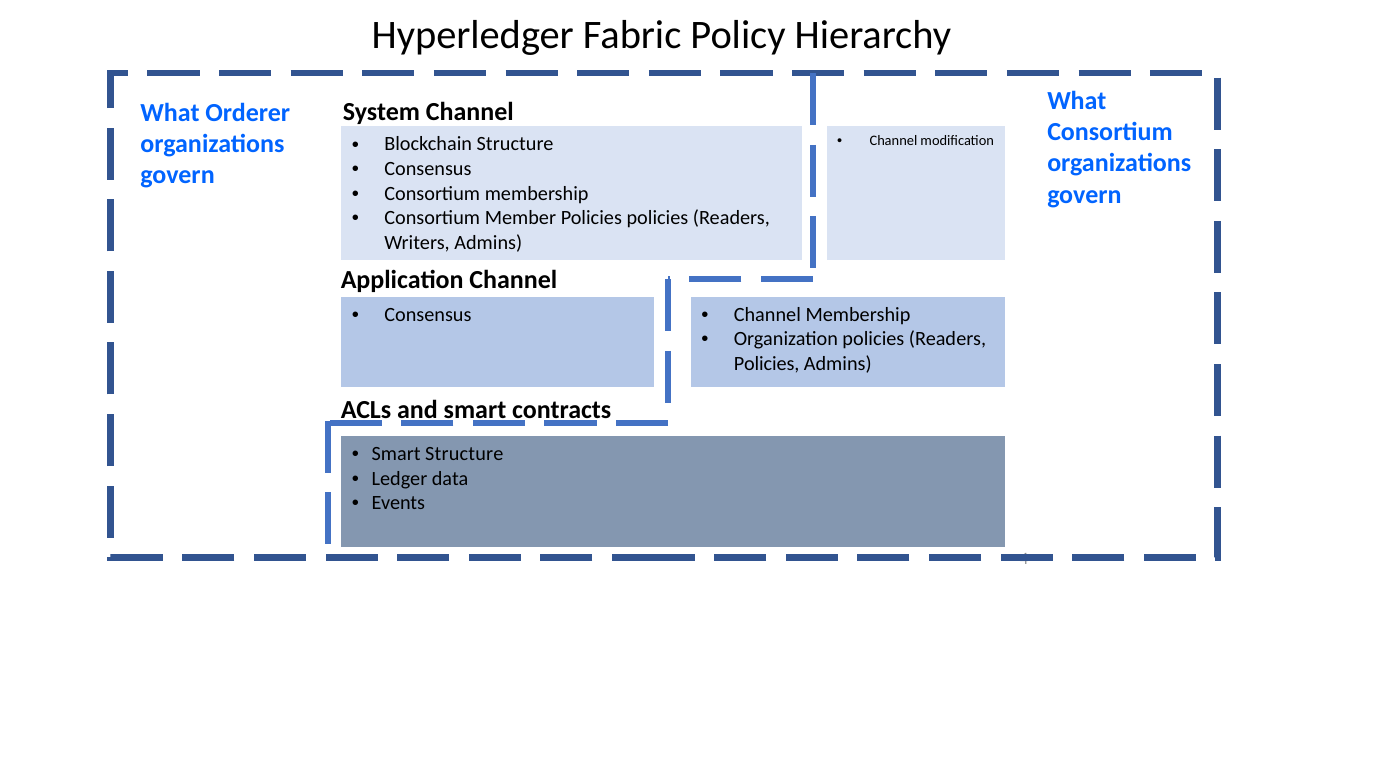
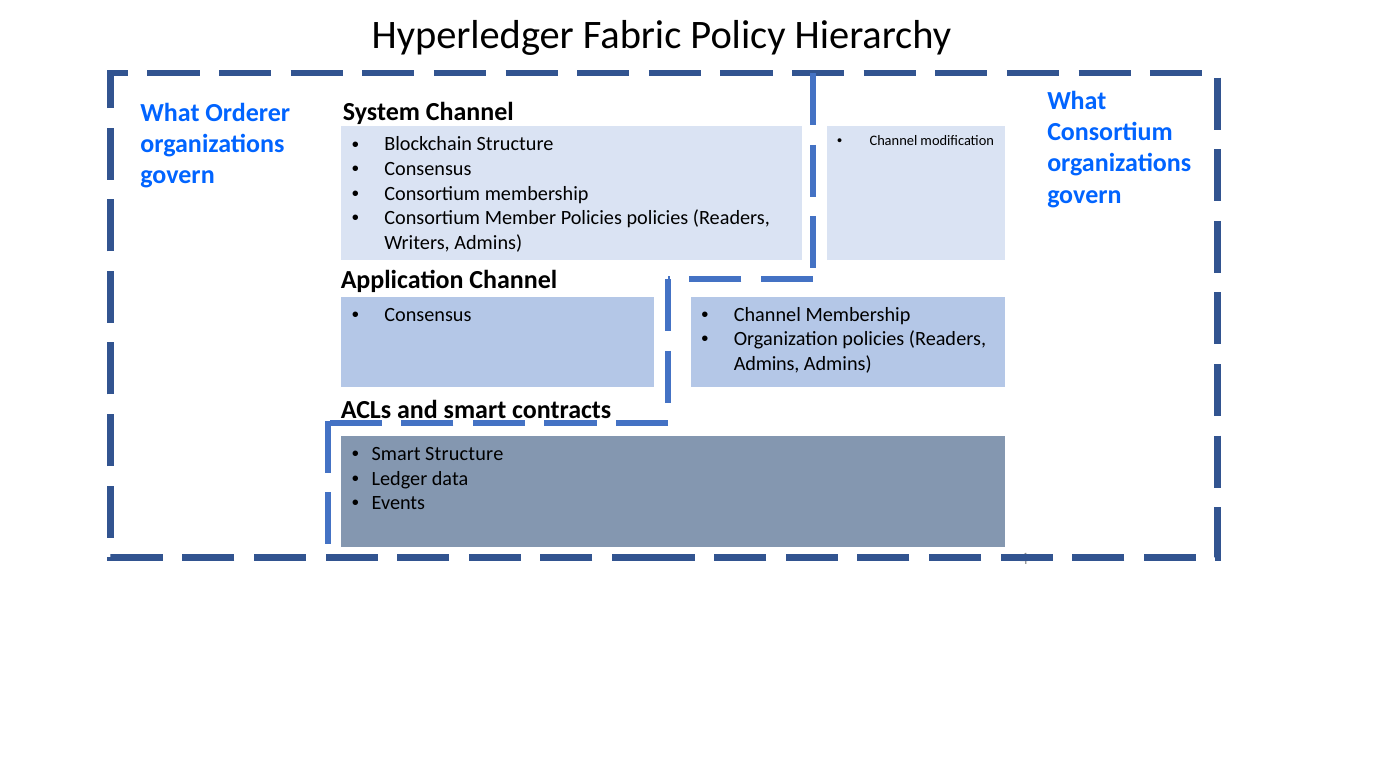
Policies: Policies -> Admins (767, 364)
